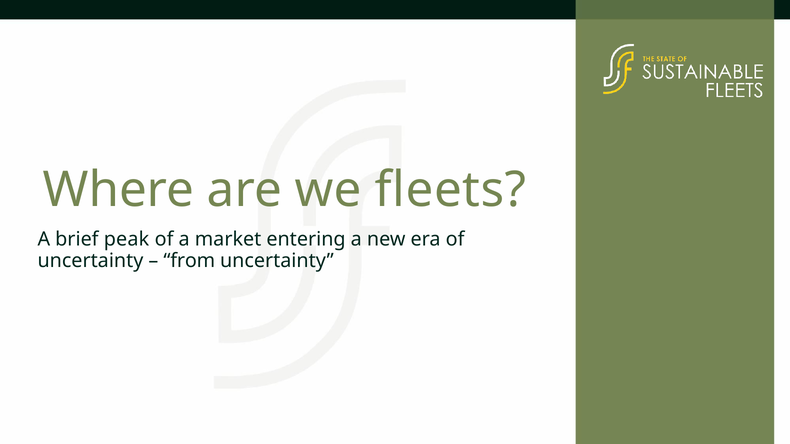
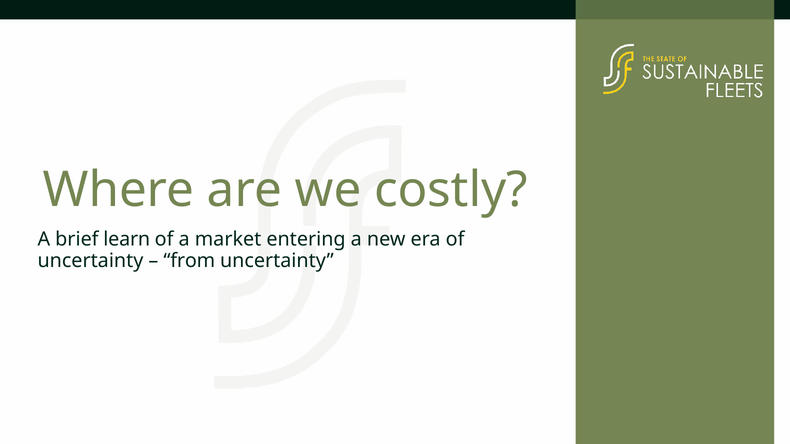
fleets: fleets -> costly (451, 190)
peak: peak -> learn (127, 240)
